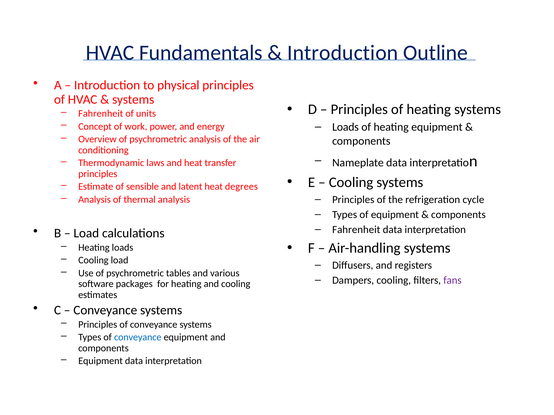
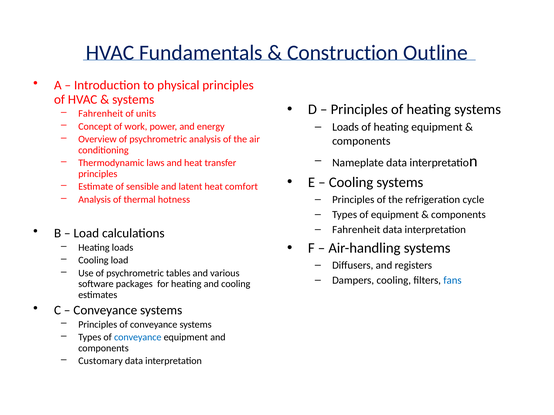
Introduction: Introduction -> Construction (343, 53)
degrees: degrees -> comfort (241, 187)
thermal analysis: analysis -> hotness (174, 200)
fans colour: purple -> blue (453, 281)
Equipment: Equipment -> Customary (100, 361)
